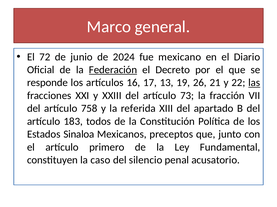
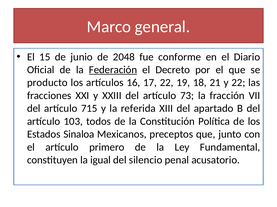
72: 72 -> 15 (45, 57)
2024: 2024 -> 2048 (124, 57)
mexicano: mexicano -> conforme (180, 57)
responde: responde -> producto (47, 83)
17 13: 13 -> 22 (167, 83)
26: 26 -> 18 (200, 83)
las underline: present -> none (254, 83)
758: 758 -> 715 (89, 109)
183: 183 -> 103 (73, 122)
caso: caso -> igual (101, 161)
